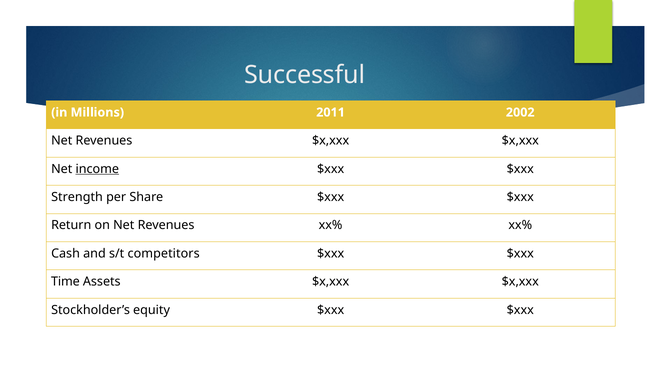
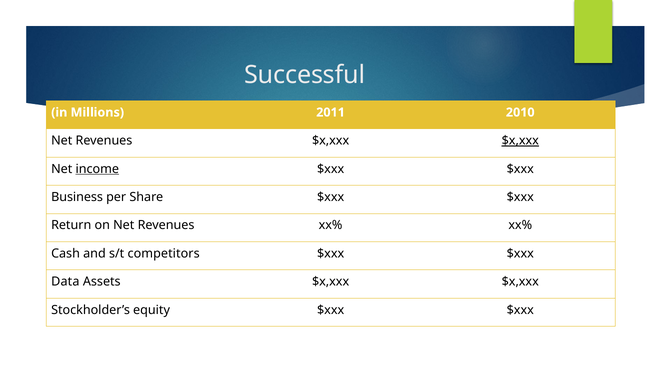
2002: 2002 -> 2010 (520, 112)
$x,xxx underline: none -> present (520, 140)
Strength: Strength -> Business (77, 197)
Time: Time -> Data (65, 281)
